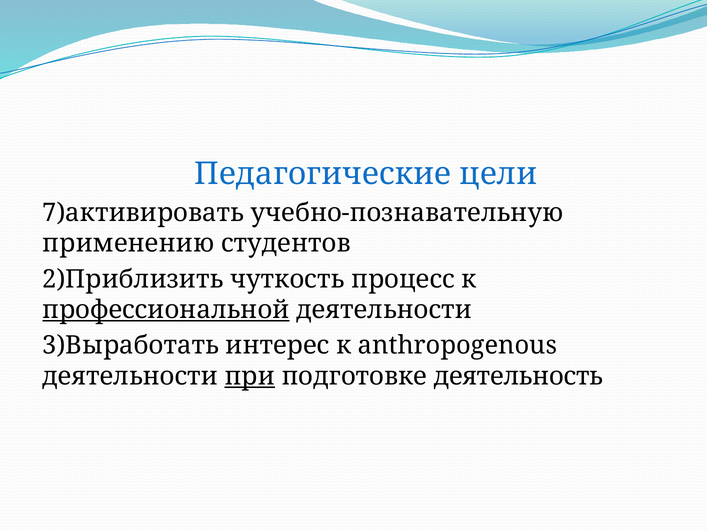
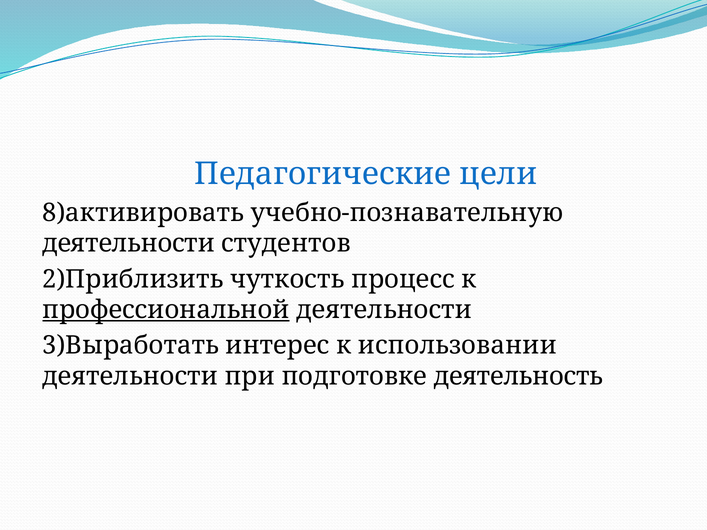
7)активировать: 7)активировать -> 8)активировать (143, 213)
применению: применению -> деятельности (128, 244)
anthropogenous: anthropogenous -> использовании (457, 346)
при underline: present -> none (250, 376)
